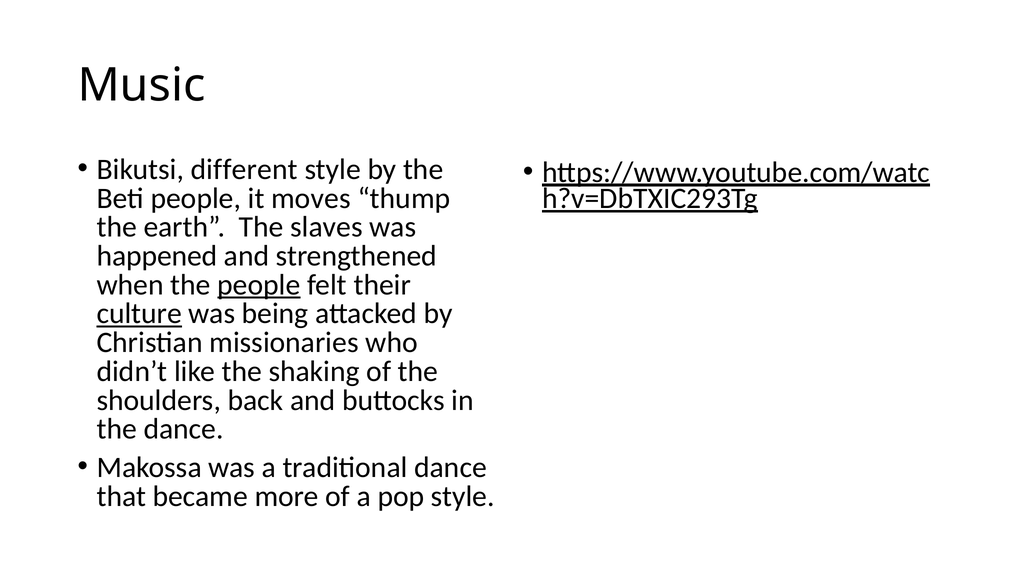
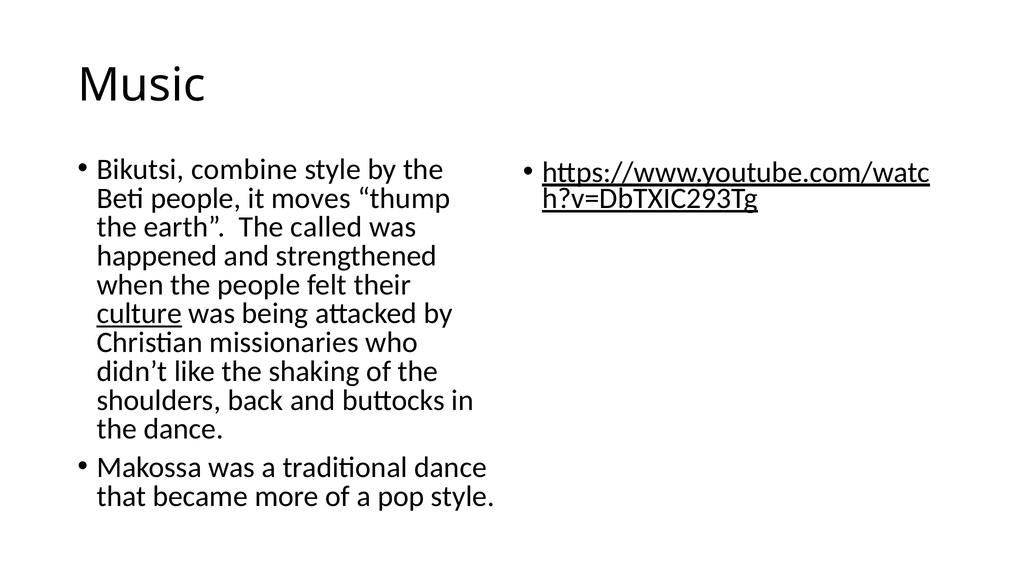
different: different -> combine (244, 170)
slaves: slaves -> called (326, 227)
people underline: present -> none (259, 285)
